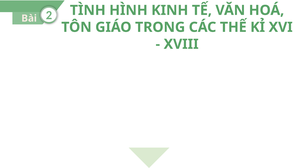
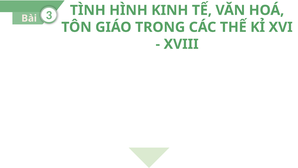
2: 2 -> 3 (49, 15)
